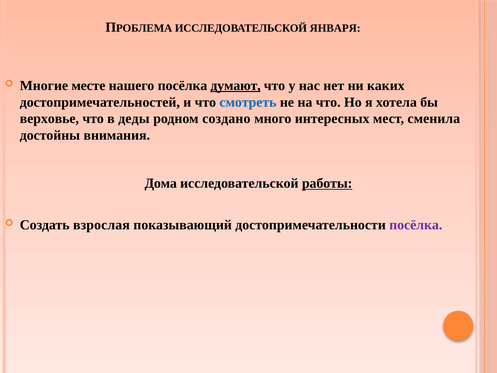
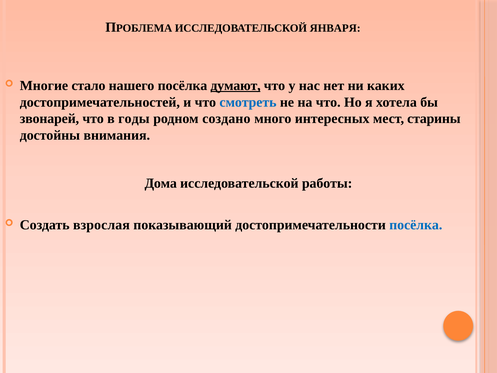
месте: месте -> стало (88, 85)
верховье: верховье -> звонарей (49, 119)
деды: деды -> годы (134, 119)
сменила: сменила -> старины (434, 119)
работы underline: present -> none (327, 183)
посёлка colour: purple -> blue (416, 225)
